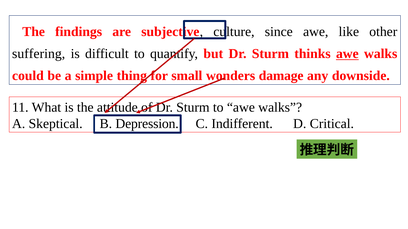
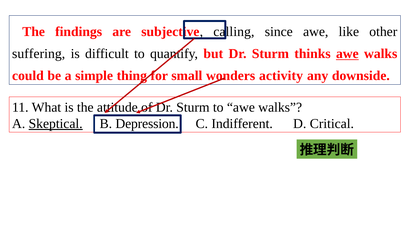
culture: culture -> calling (234, 32)
damage: damage -> activity (281, 76)
Skeptical underline: none -> present (56, 124)
